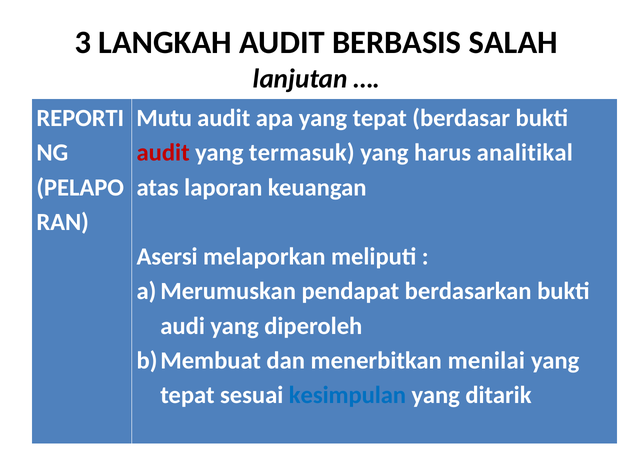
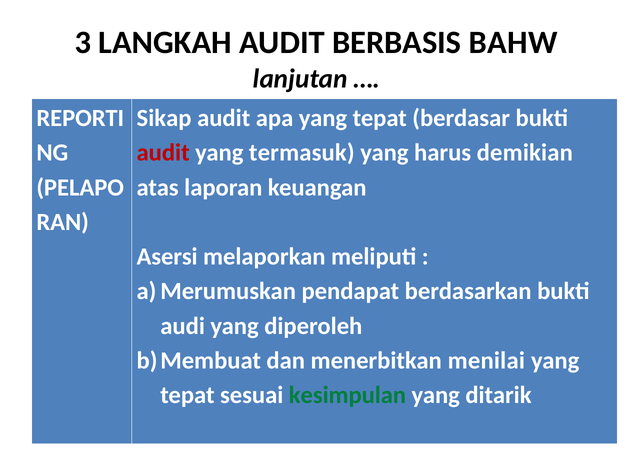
SALAH: SALAH -> BAHW (513, 42)
Mutu: Mutu -> Sikap (164, 118)
analitikal: analitikal -> demikian (525, 153)
kesimpulan colour: blue -> green (347, 395)
